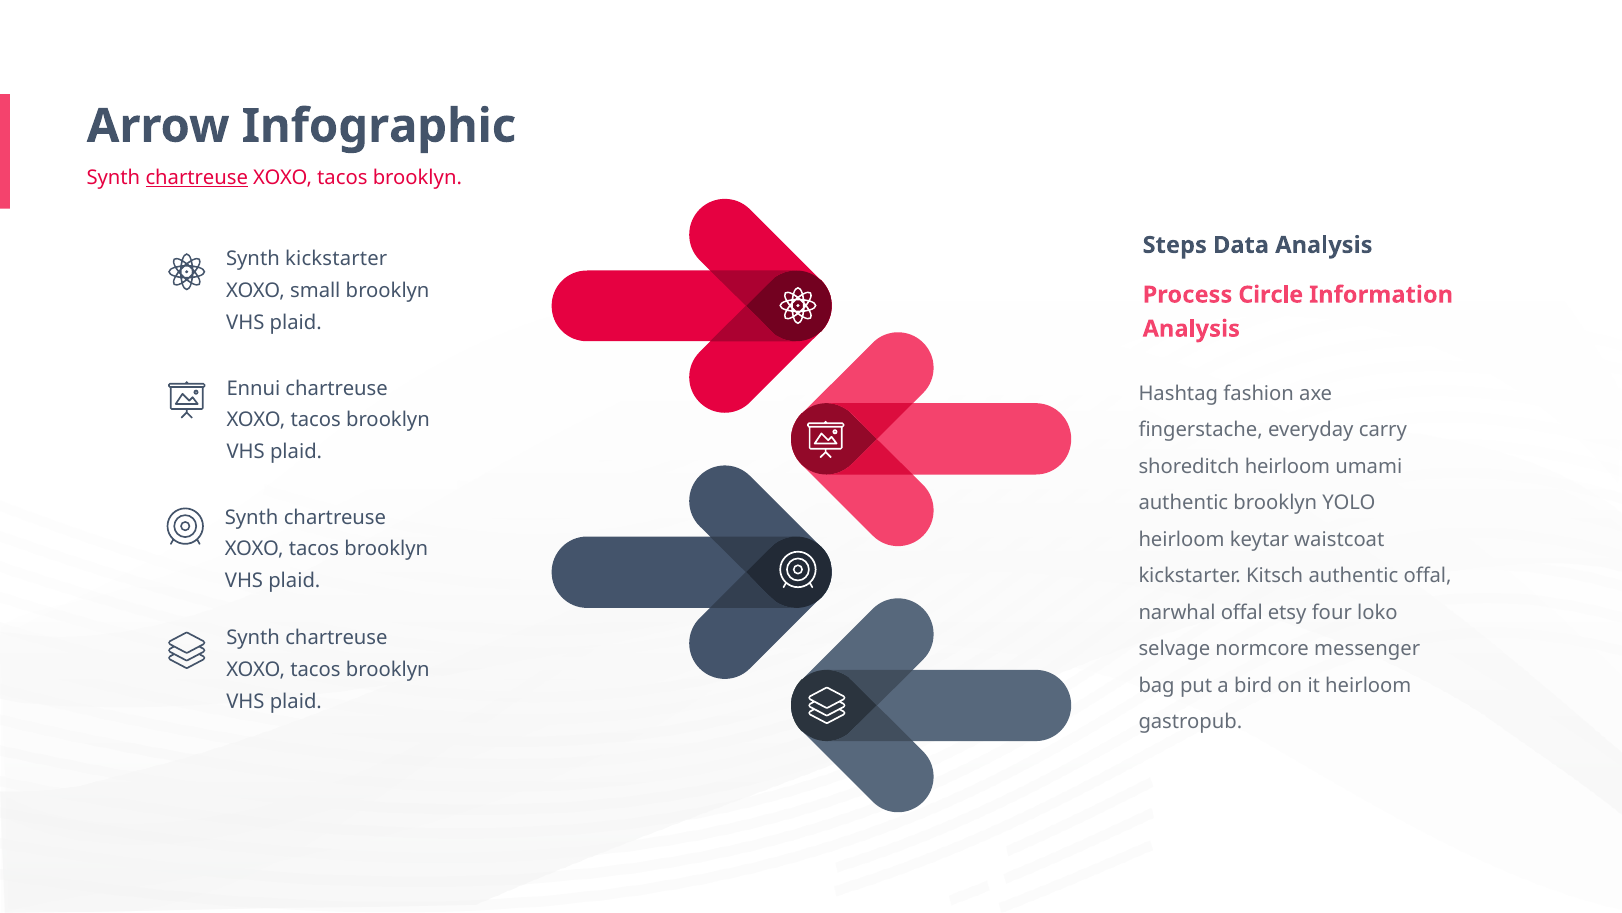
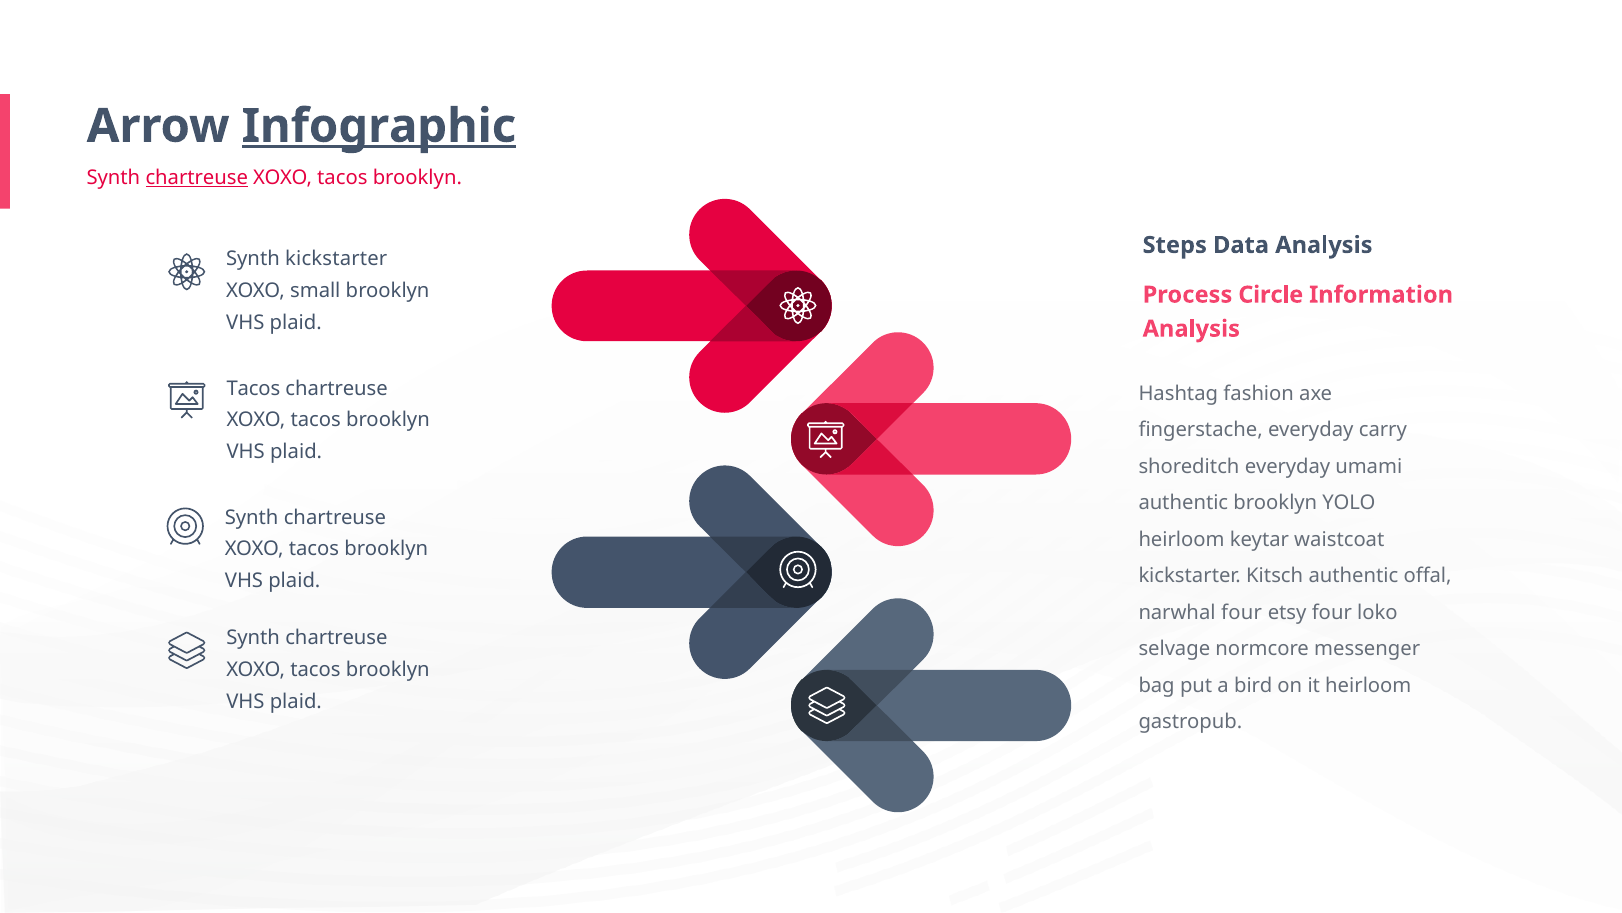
Infographic underline: none -> present (379, 126)
Ennui: Ennui -> Tacos (253, 388)
shoreditch heirloom: heirloom -> everyday (1287, 466)
narwhal offal: offal -> four (1242, 612)
